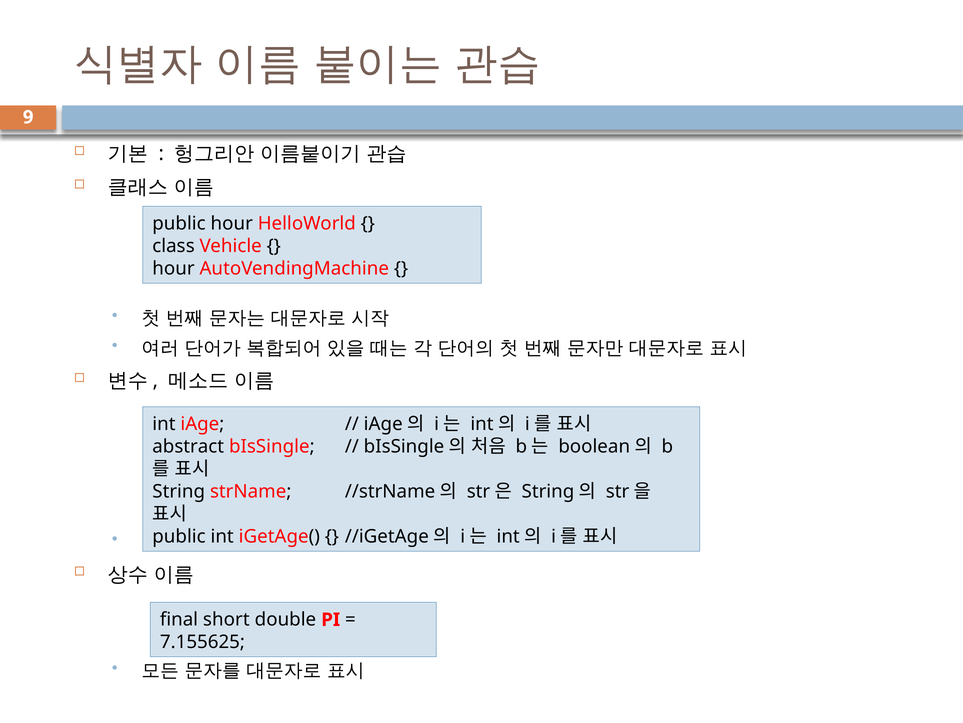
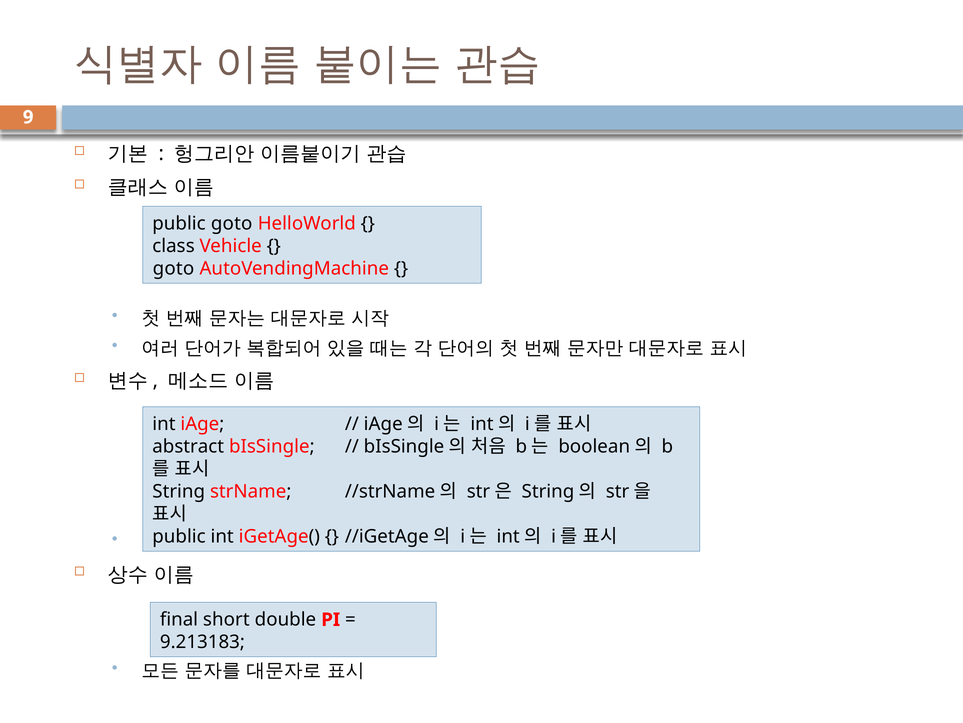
public hour: hour -> goto (232, 223)
hour: hour -> goto (173, 268)
7.155625: 7.155625 -> 9.213183 (202, 642)
